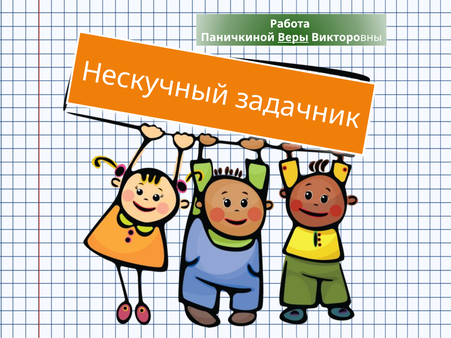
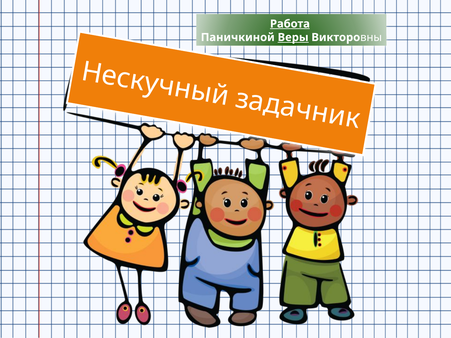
Работа underline: none -> present (290, 24)
